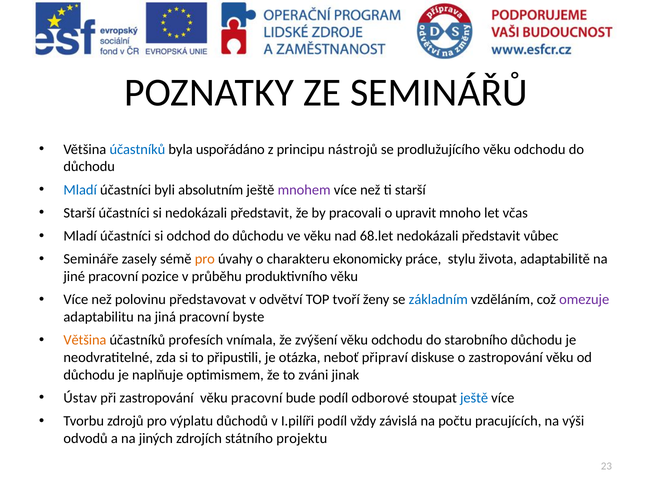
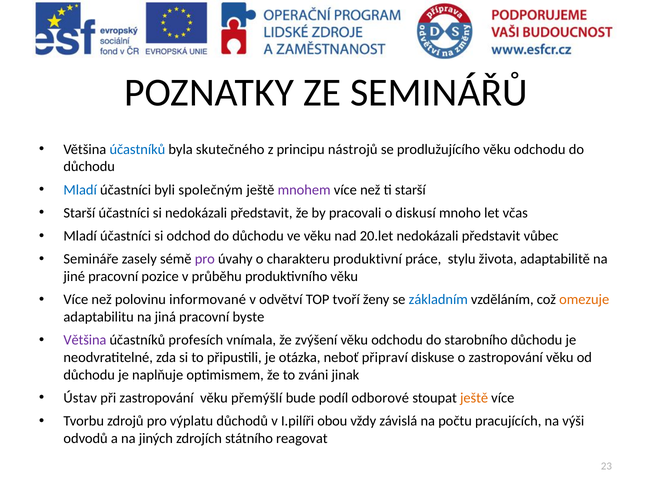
uspořádáno: uspořádáno -> skutečného (230, 149)
absolutním: absolutním -> společným (211, 190)
upravit: upravit -> diskusí (416, 213)
68.let: 68.let -> 20.let (377, 236)
pro colour: orange -> purple (205, 259)
ekonomicky: ekonomicky -> produktivní (367, 259)
představovat: představovat -> informované (208, 300)
omezuje colour: purple -> orange (584, 300)
Většina colour: orange -> purple (85, 340)
věku pracovní: pracovní -> přemýšlí (257, 398)
ještě colour: blue -> orange (474, 398)
I.pilíři podíl: podíl -> obou (332, 421)
projektu: projektu -> reagovat (302, 439)
